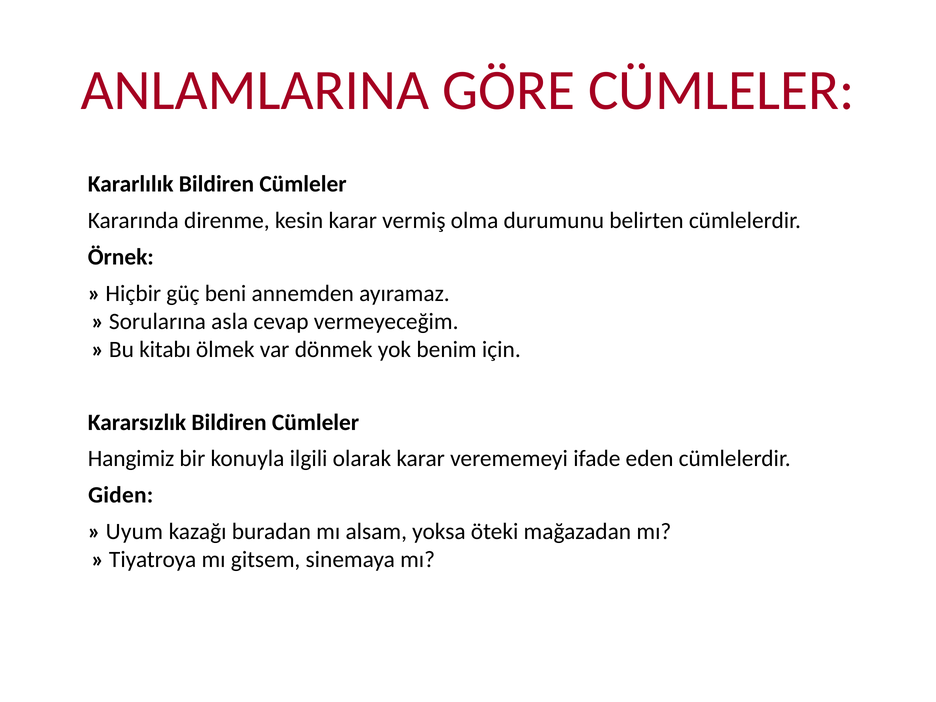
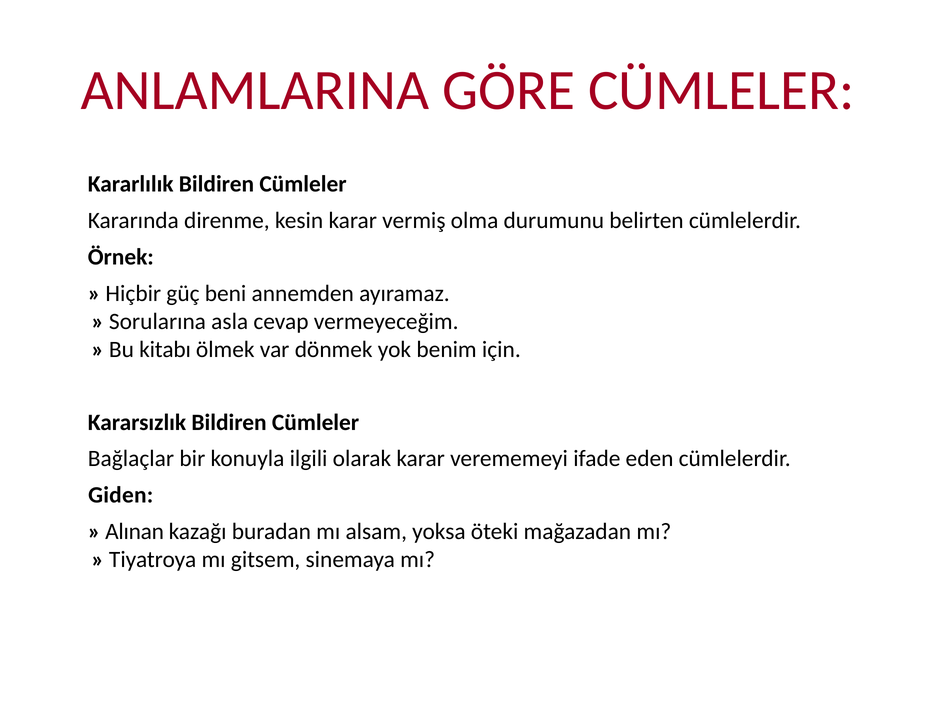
Hangimiz: Hangimiz -> Bağlaçlar (131, 459)
Uyum: Uyum -> Alınan (135, 532)
